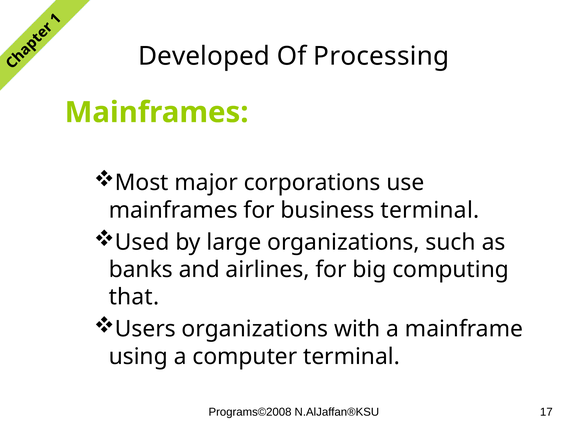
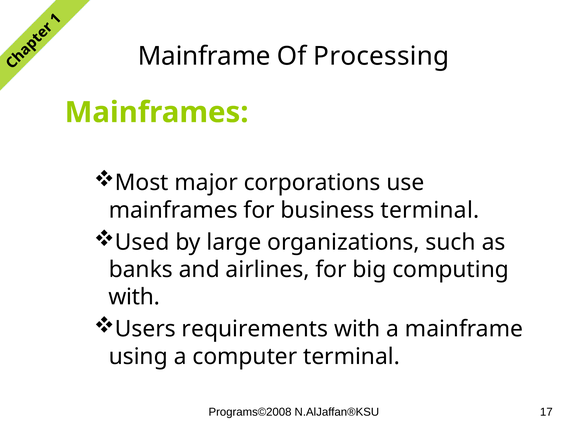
Developed: Developed -> Mainframe (204, 56)
that: that -> with (134, 297)
Users organizations: organizations -> requirements (255, 329)
